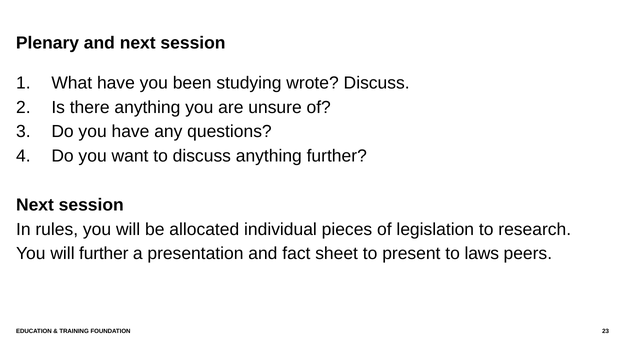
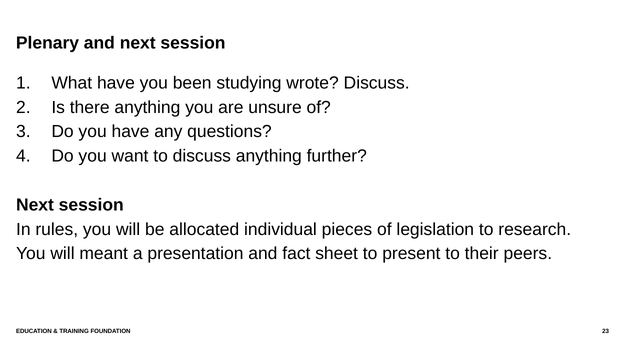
will further: further -> meant (104, 254)
laws: laws -> their (482, 254)
